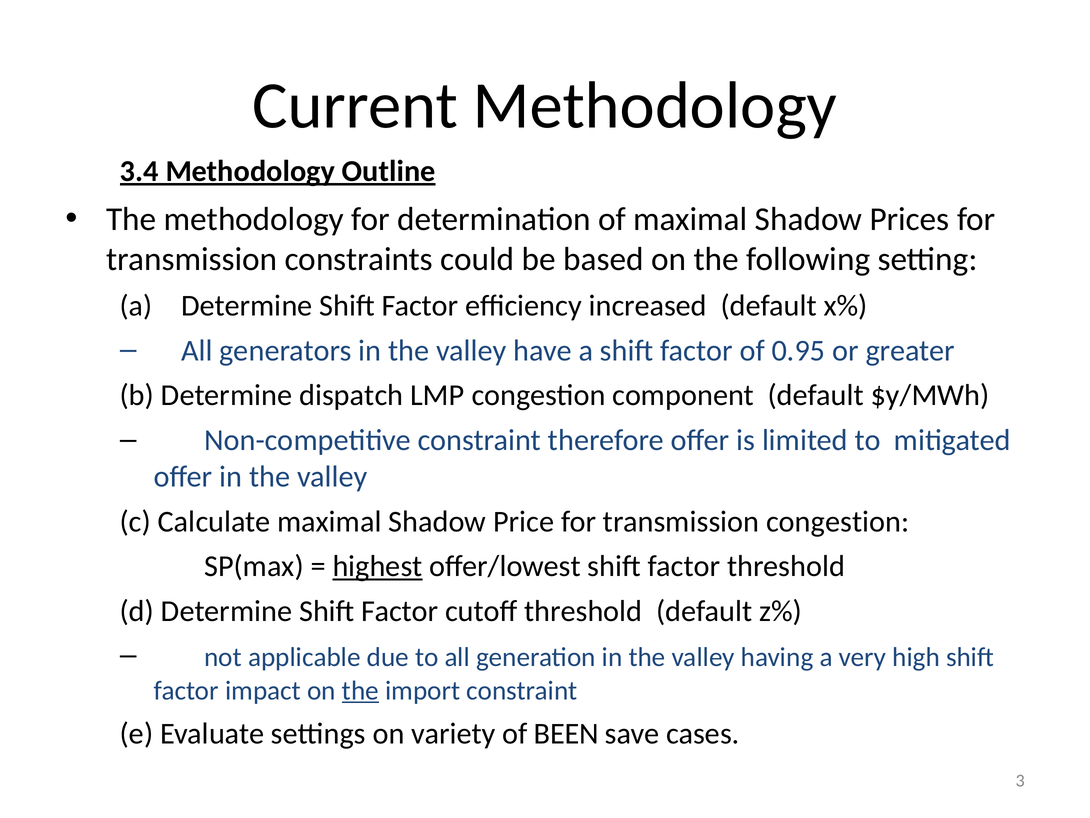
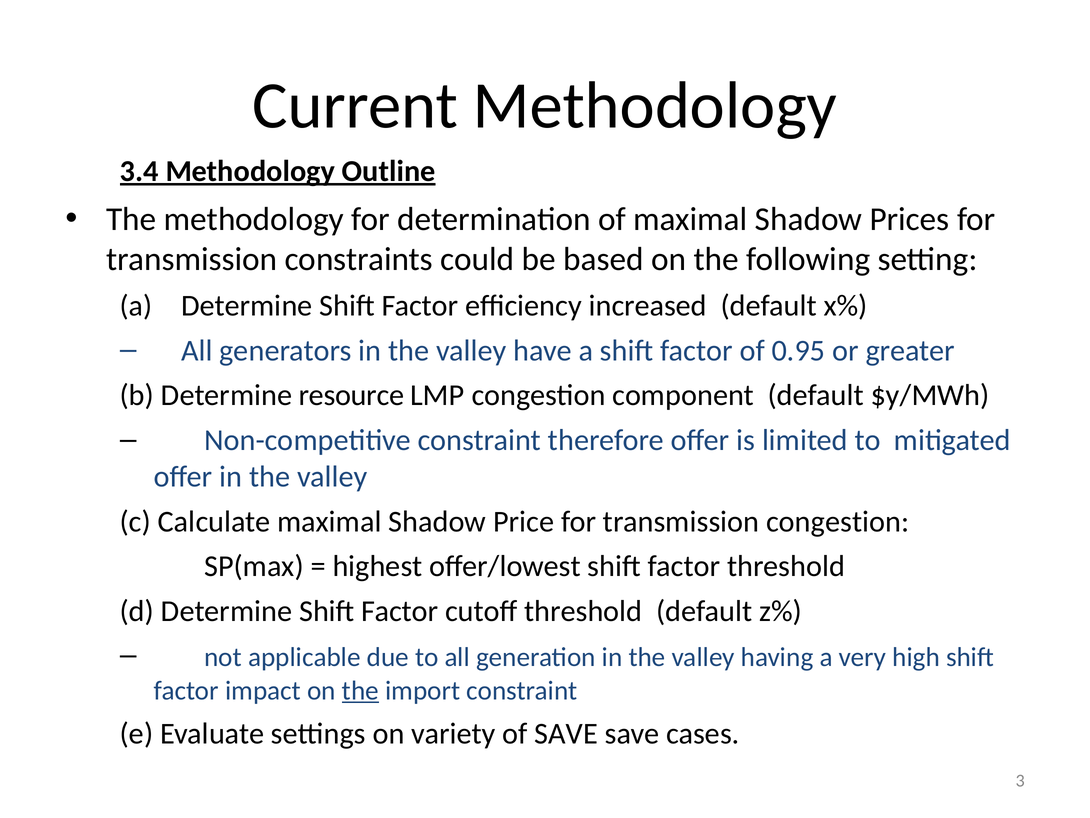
dispatch: dispatch -> resource (351, 395)
highest underline: present -> none (378, 566)
of BEEN: BEEN -> SAVE (566, 733)
